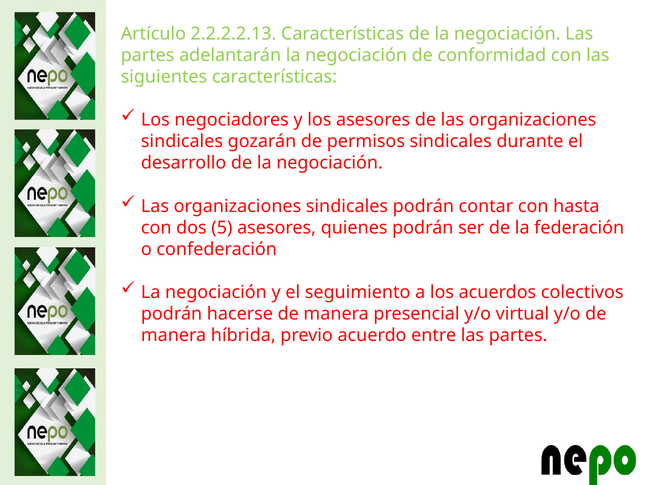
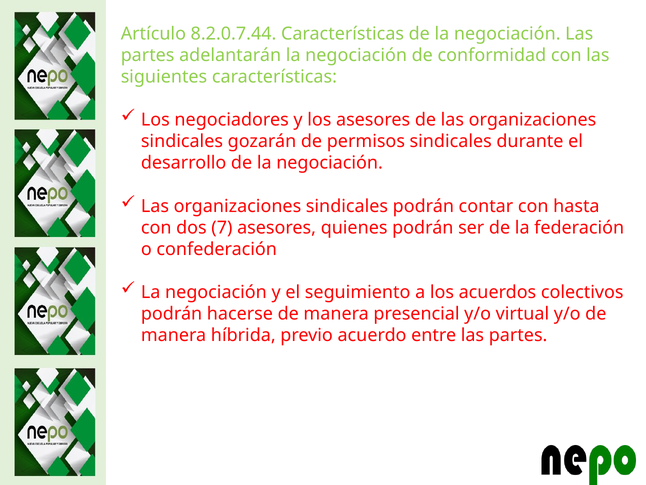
2.2.2.2.13: 2.2.2.2.13 -> 8.2.0.7.44 (234, 34)
5: 5 -> 7 (222, 227)
